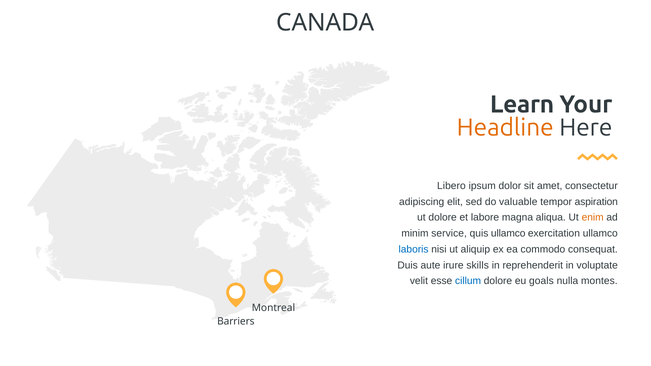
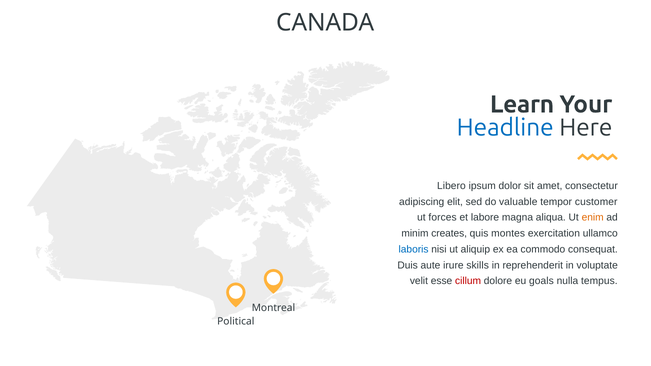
Headline colour: orange -> blue (505, 128)
aspiration: aspiration -> customer (596, 202)
ut dolore: dolore -> forces (443, 218)
service: service -> creates (449, 234)
quis ullamco: ullamco -> montes (508, 234)
cillum colour: blue -> red (468, 281)
montes: montes -> tempus (599, 281)
Barriers: Barriers -> Political (236, 322)
